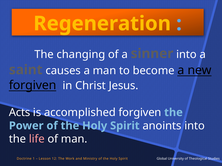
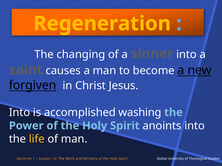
Acts: Acts -> Into (20, 113)
accomplished forgiven: forgiven -> washing (140, 113)
life colour: pink -> yellow (37, 139)
